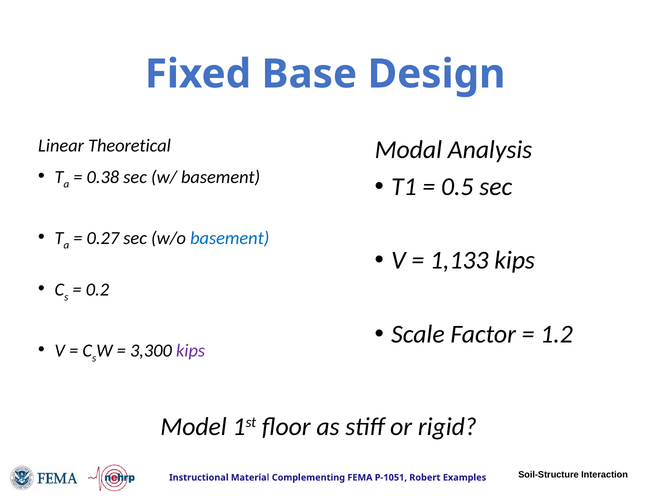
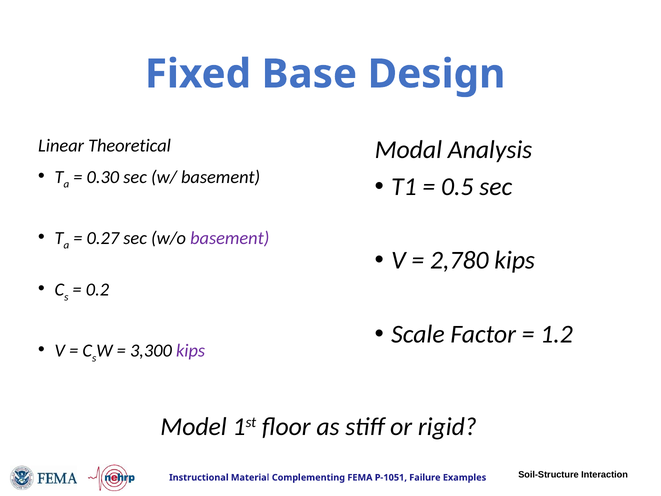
0.38: 0.38 -> 0.30 (103, 177)
basement colour: blue -> purple (230, 238)
1,133: 1,133 -> 2,780 (459, 260)
Robert: Robert -> Failure (425, 477)
